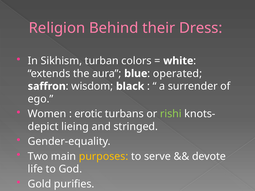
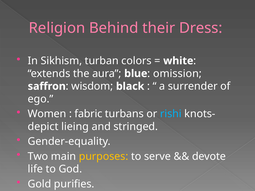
operated: operated -> omission (177, 74)
erotic: erotic -> fabric (88, 114)
rishi colour: light green -> light blue (171, 114)
